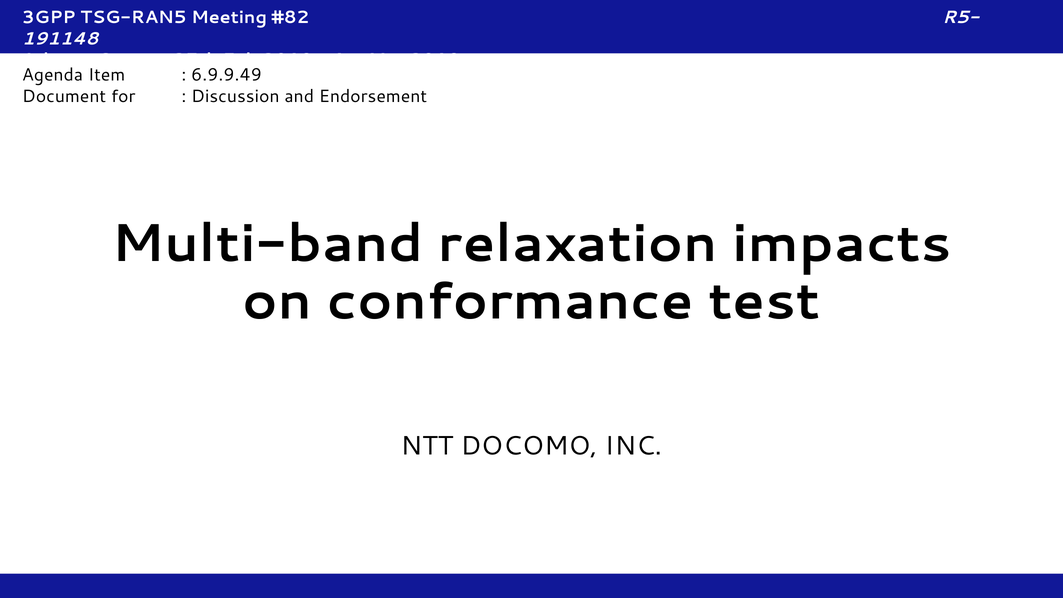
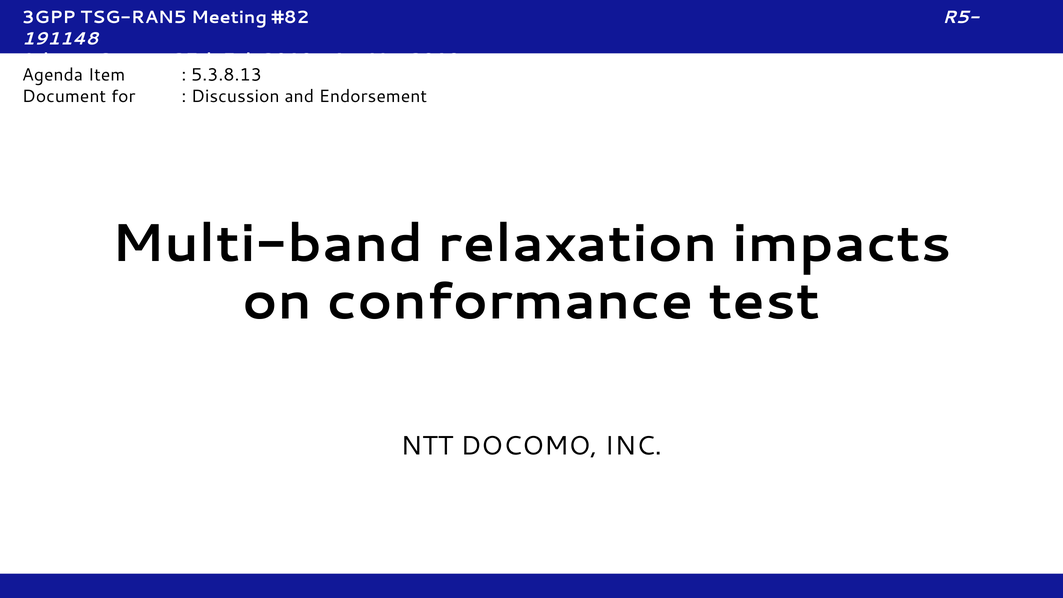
6.9.9.49: 6.9.9.49 -> 5.3.8.13 (227, 75)
